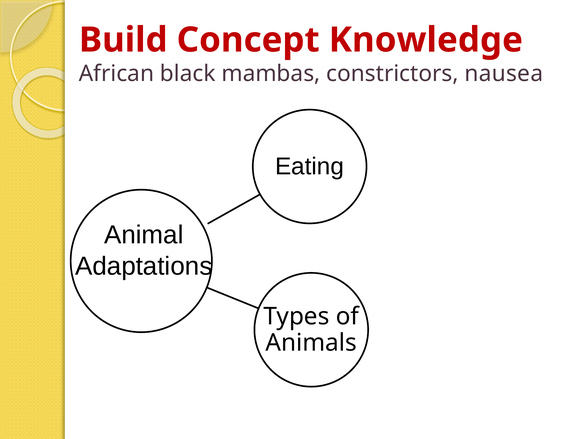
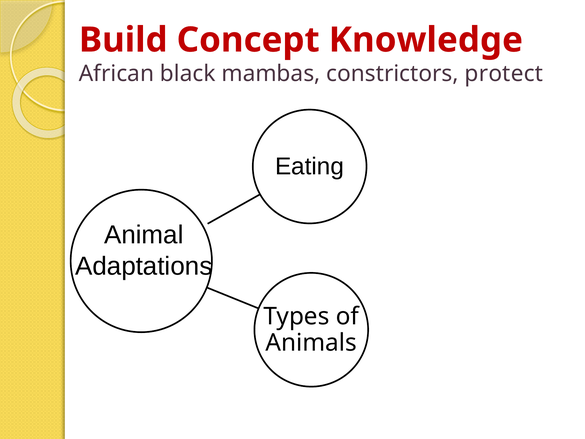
nausea: nausea -> protect (504, 74)
